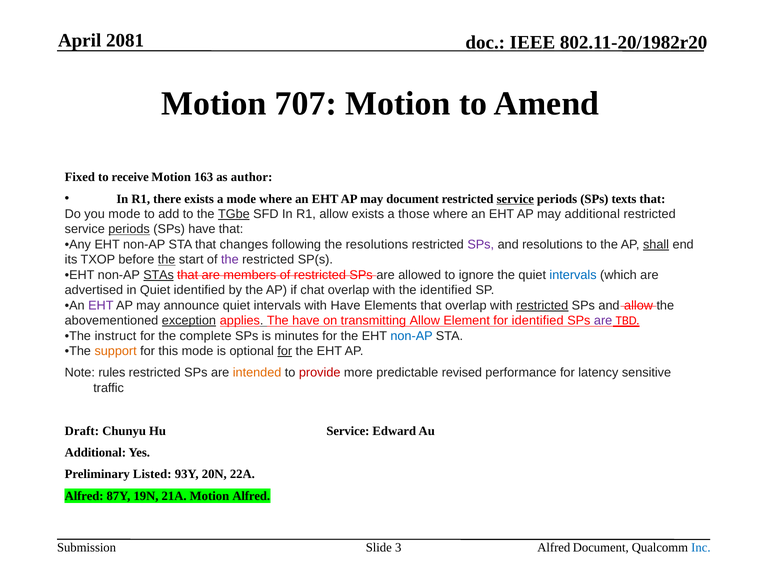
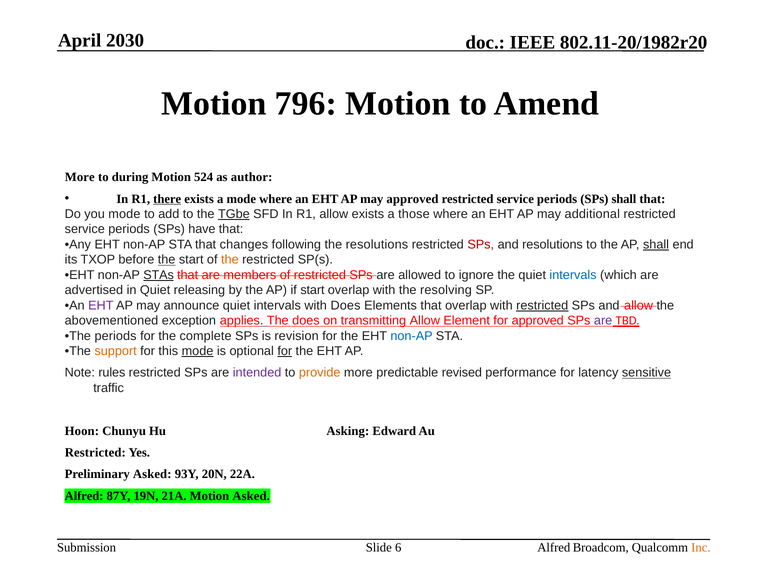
2081: 2081 -> 2030 (125, 40)
707: 707 -> 796 (306, 104)
Fixed: Fixed -> More (80, 177)
receive: receive -> during (130, 177)
163: 163 -> 524 (204, 177)
there underline: none -> present (167, 199)
may document: document -> approved (412, 199)
service underline: present -> none (515, 199)
SPs texts: texts -> shall (624, 199)
periods underline: present -> none (129, 229)
SPs colour: purple -> red (481, 244)
the colour: purple -> orange (230, 260)
Quiet identified: identified -> releasing (199, 290)
if chat: chat -> start (312, 290)
the identified: identified -> resolving (446, 290)
with Have: Have -> Does (346, 305)
exception underline: present -> none (189, 321)
The have: have -> does (306, 321)
for identified: identified -> approved (538, 321)
The instruct: instruct -> periods (116, 336)
minutes: minutes -> revision (297, 336)
mode underline: none -> present (198, 351)
intended colour: orange -> purple (257, 373)
provide colour: red -> orange (320, 373)
sensitive underline: none -> present (647, 373)
Draft: Draft -> Hoon (82, 431)
Hu Service: Service -> Asking (348, 431)
Additional: Additional -> Restricted (95, 452)
Preliminary Listed: Listed -> Asked (152, 474)
Motion Alfred: Alfred -> Asked (251, 496)
3: 3 -> 6 (398, 547)
Alfred Document: Document -> Broadcom (601, 547)
Inc colour: blue -> orange (701, 547)
